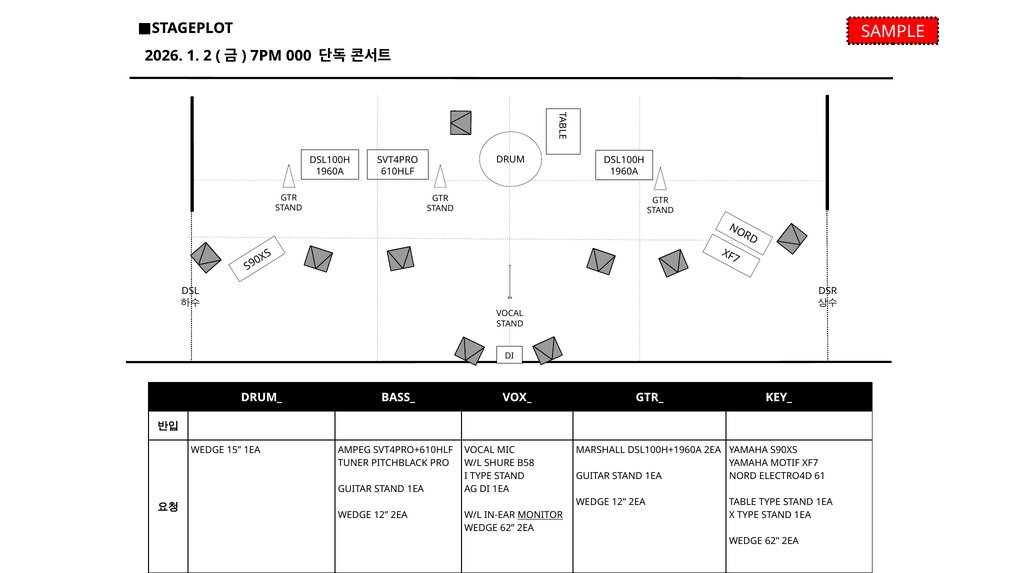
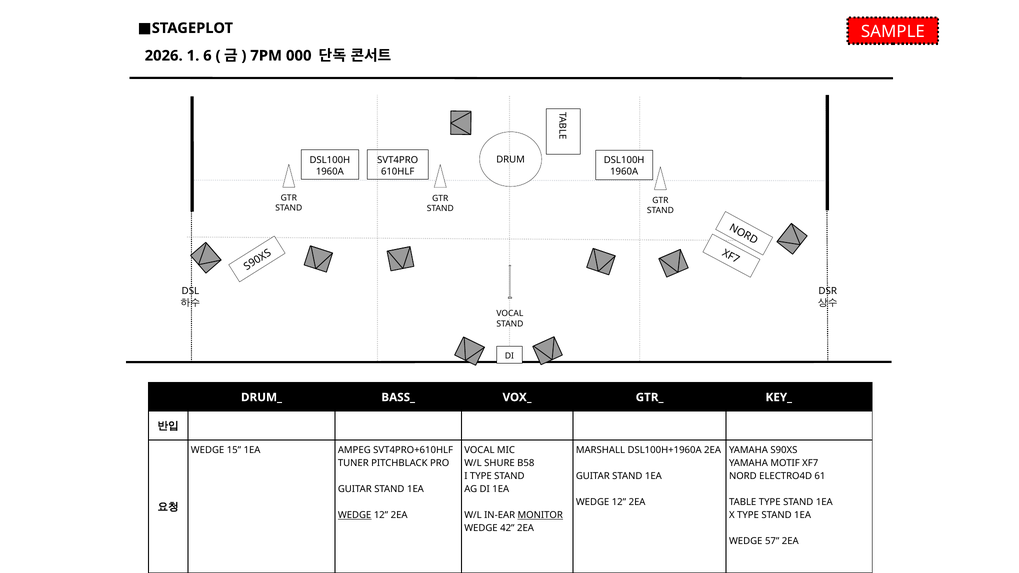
2: 2 -> 6 (207, 56)
WEDGE underline: none -> present (355, 515)
62: 62 -> 42 (507, 528)
62: 62 -> 57 (772, 541)
